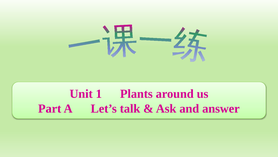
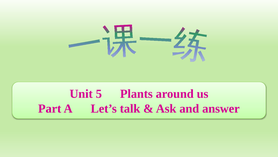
1: 1 -> 5 (99, 93)
